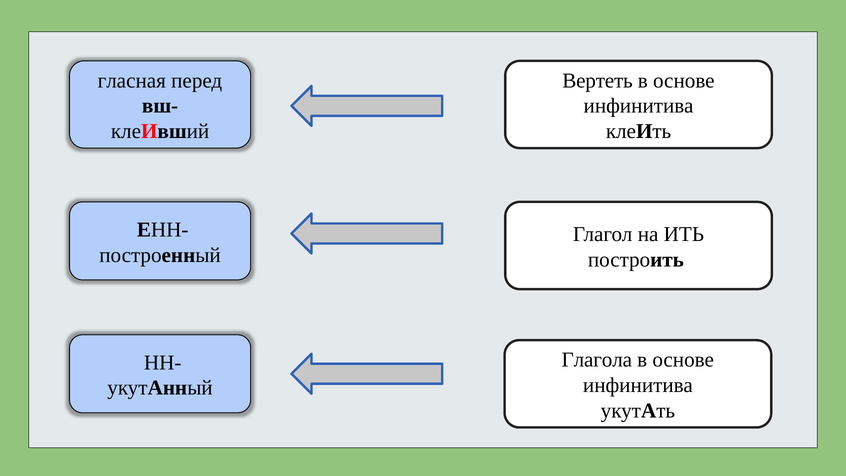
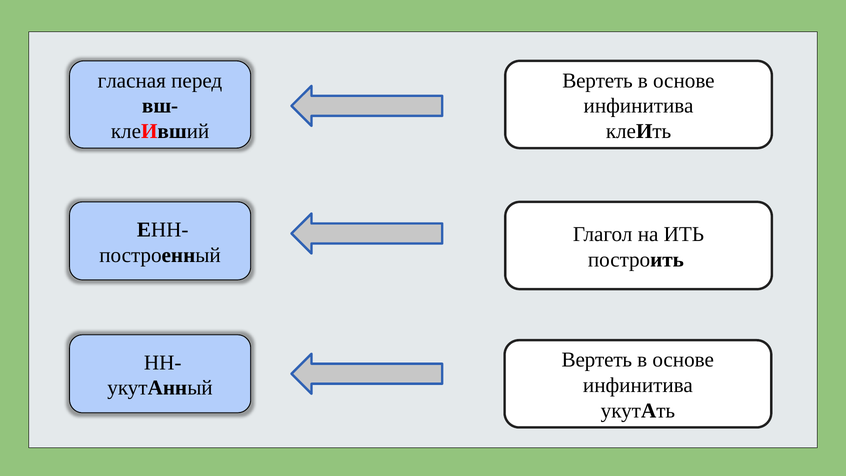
Глагола: Глагола -> Вертеть (597, 360)
